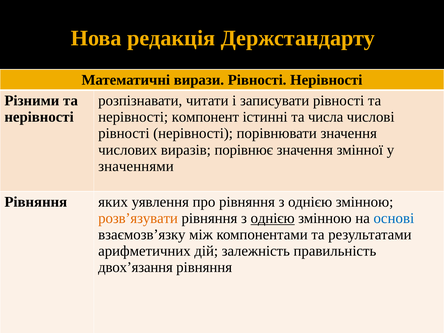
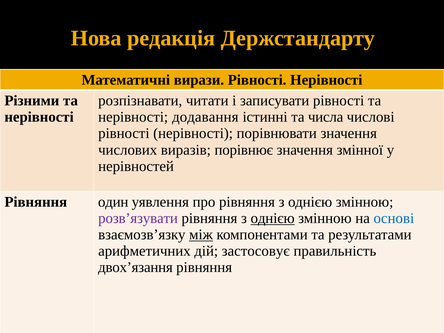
компонент: компонент -> додавання (205, 117)
значеннями: значеннями -> нерівностей (136, 166)
яких: яких -> один (113, 202)
розв’язувати colour: orange -> purple (138, 218)
між underline: none -> present (201, 235)
залежність: залежність -> застосовує (256, 251)
